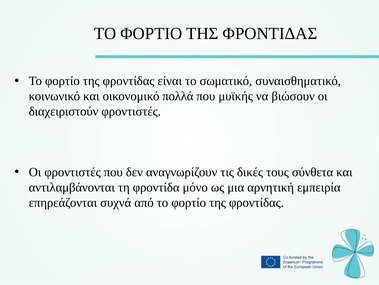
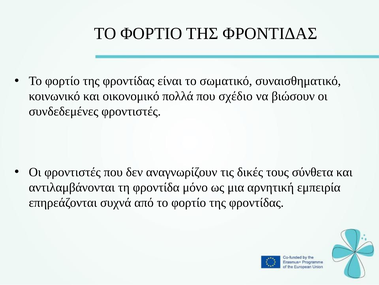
μυϊκής: μυϊκής -> σχέδιο (236, 96)
διαχειριστούν: διαχειριστούν -> συνδεδεμένες (64, 111)
